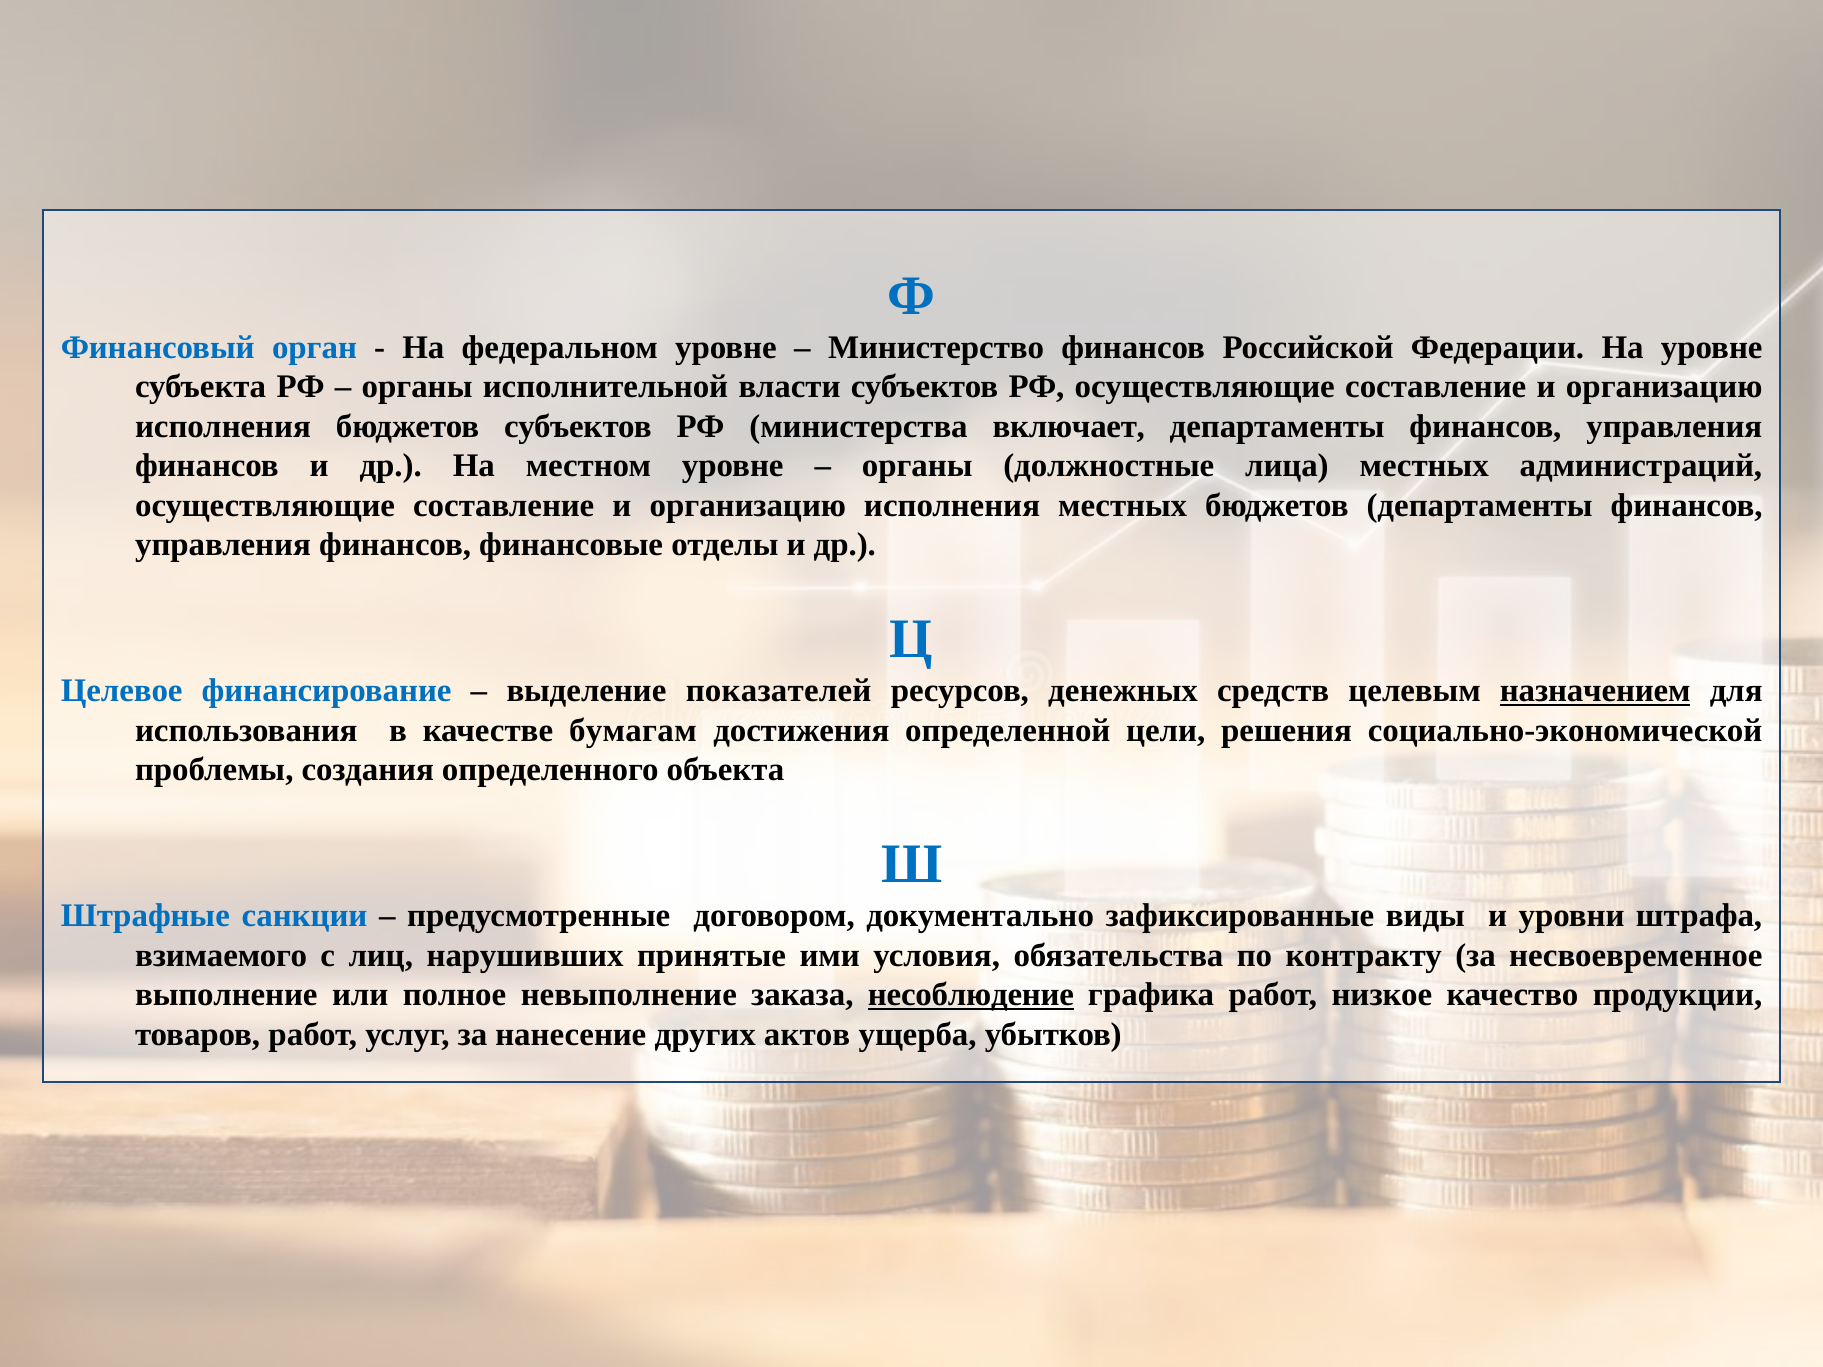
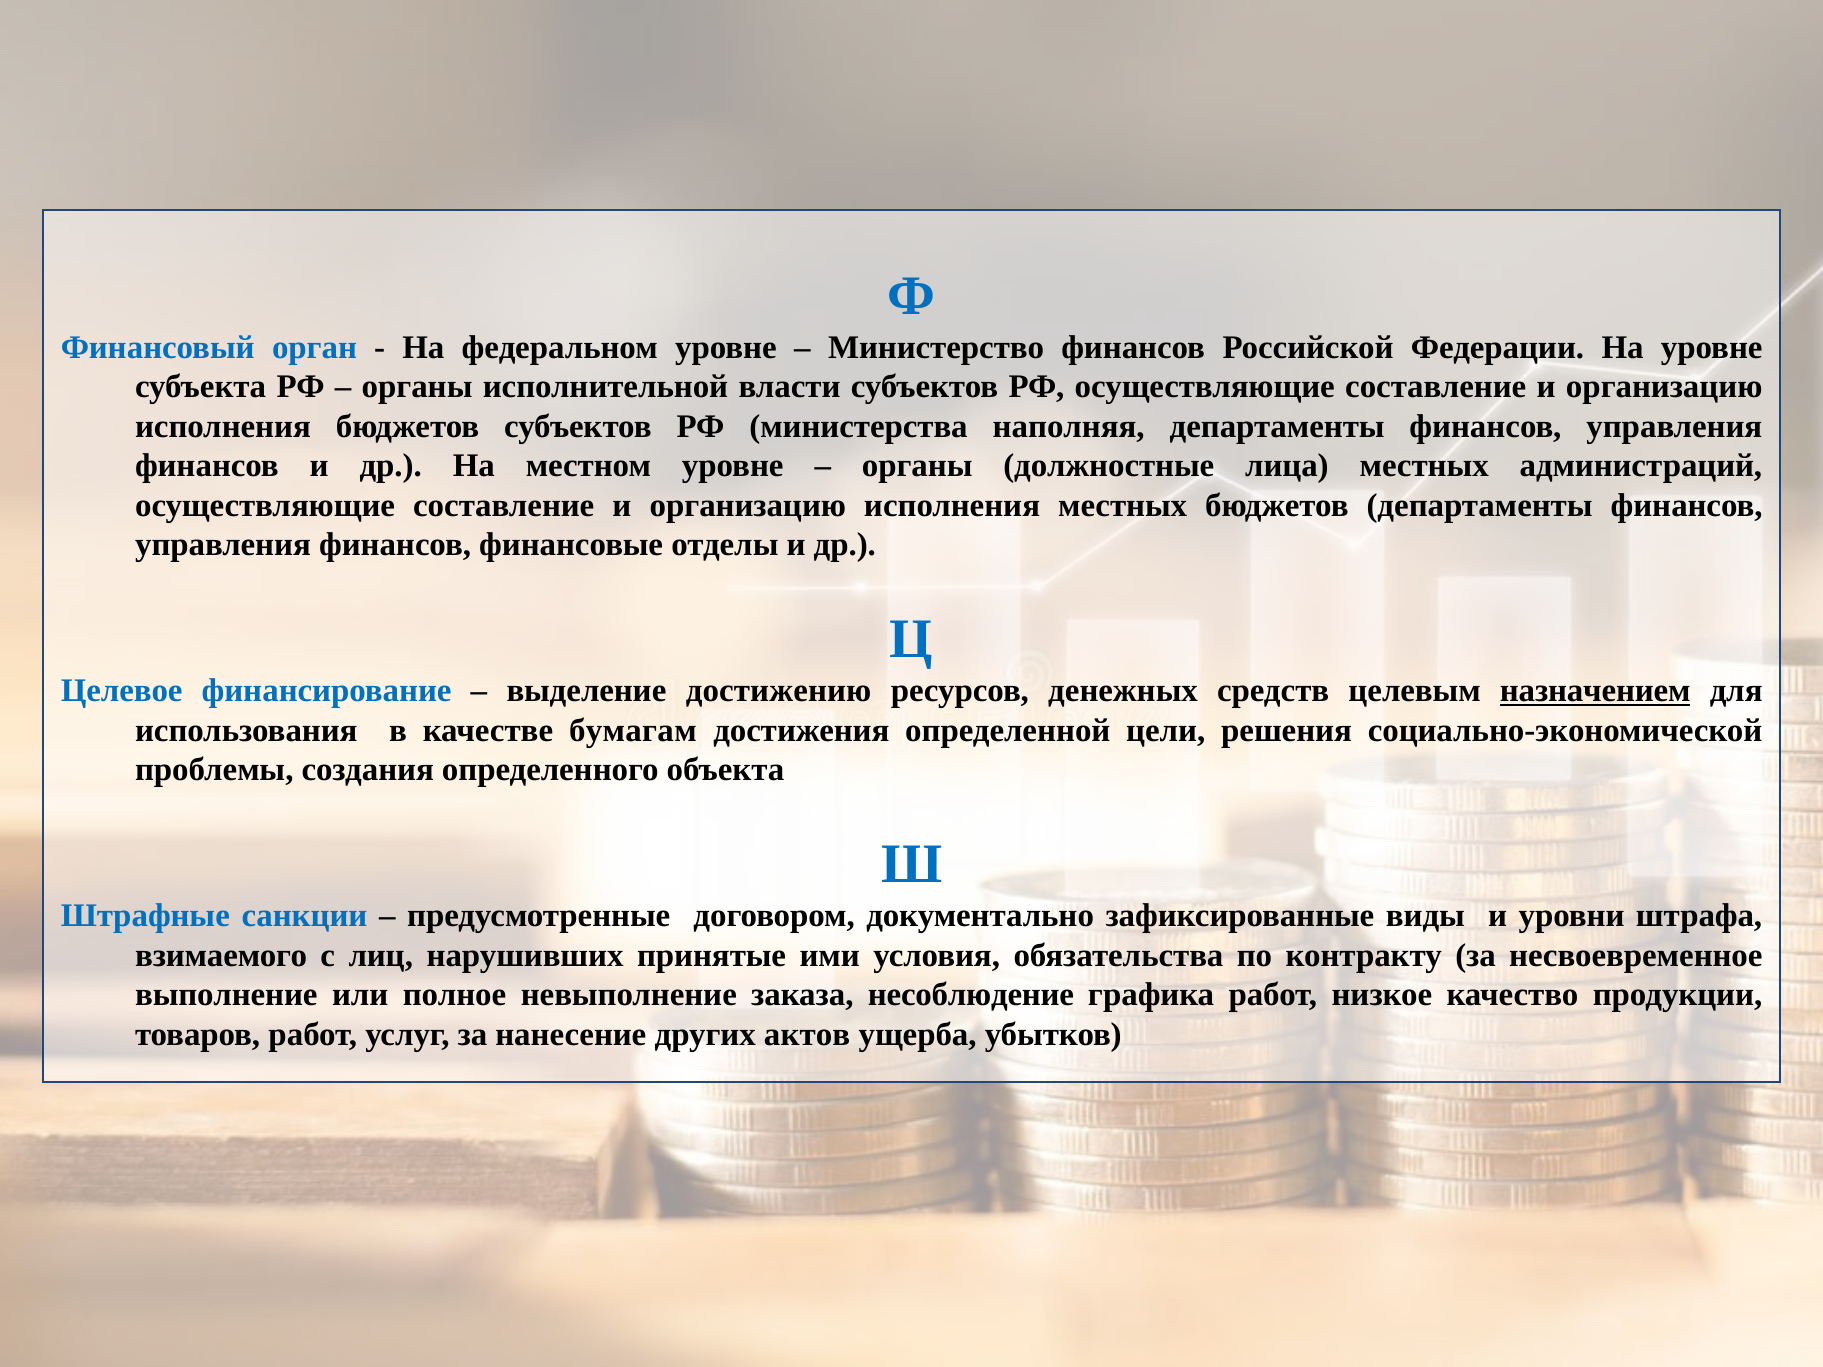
включает: включает -> наполняя (1069, 427)
показателей: показателей -> достижению (779, 691)
несоблюдение underline: present -> none (971, 995)
